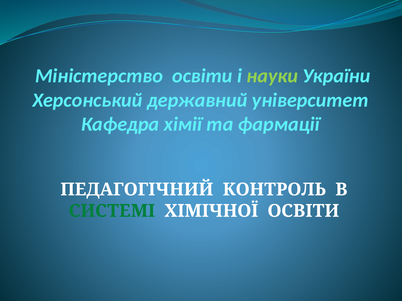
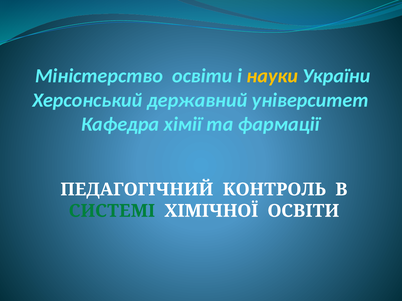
науки colour: light green -> yellow (272, 76)
